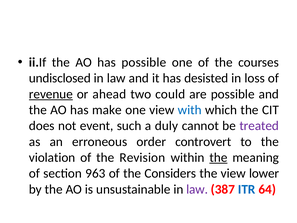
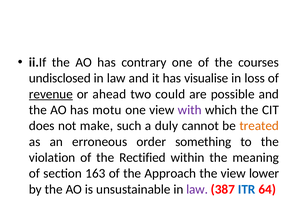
has possible: possible -> contrary (144, 62)
desisted: desisted -> visualise (206, 78)
make: make -> motu (107, 110)
with colour: blue -> purple (190, 110)
event: event -> make (97, 126)
treated colour: purple -> orange (259, 126)
controvert: controvert -> something (203, 142)
Revision: Revision -> Rectified (142, 157)
the underline: present -> none (218, 157)
963: 963 -> 163 (95, 173)
Considers: Considers -> Approach (170, 173)
